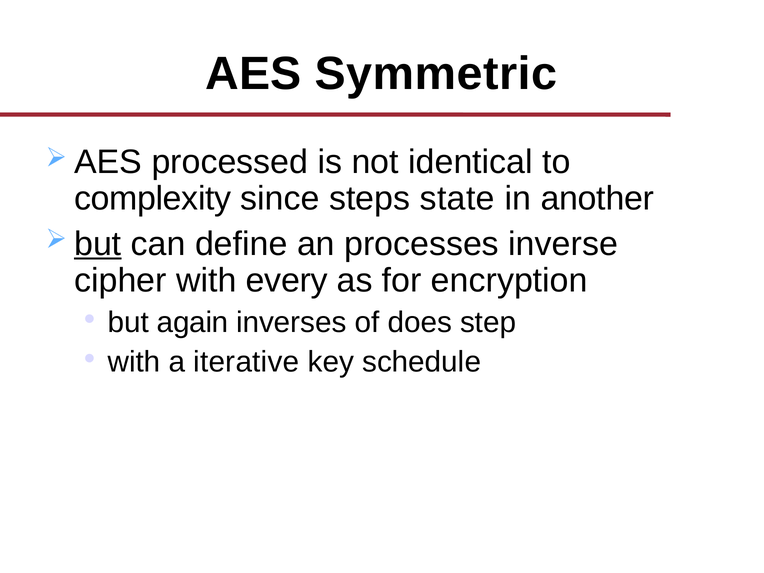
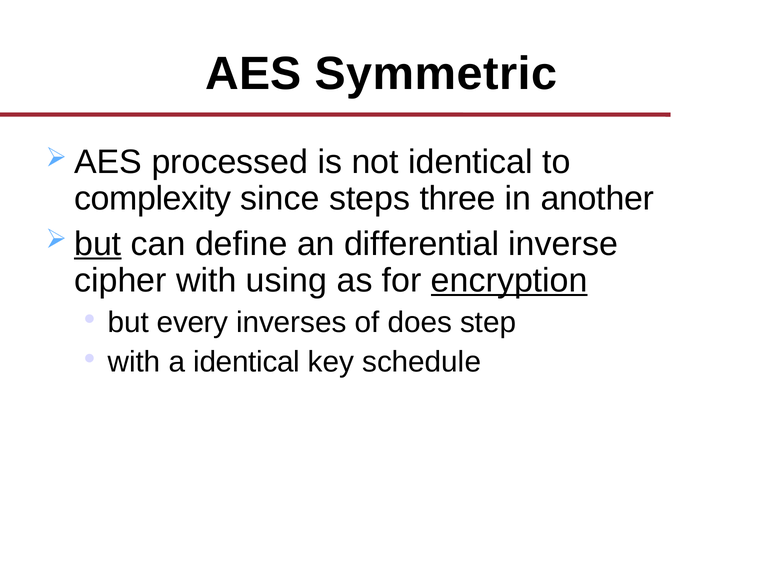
state: state -> three (458, 199)
processes: processes -> differential (422, 244)
every: every -> using (287, 281)
encryption underline: none -> present (509, 281)
again: again -> every (193, 322)
a iterative: iterative -> identical (247, 362)
